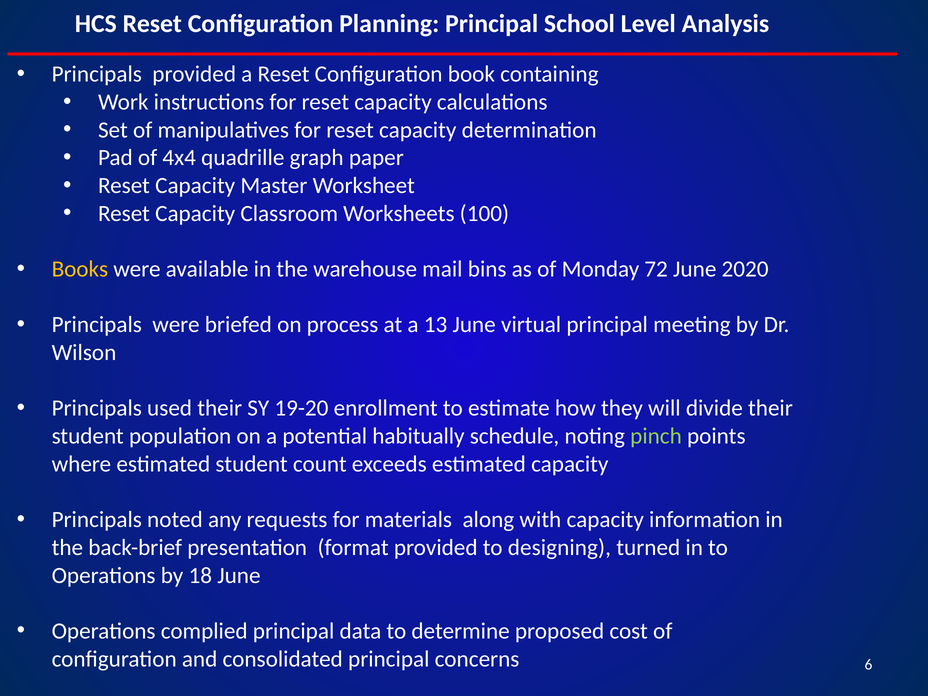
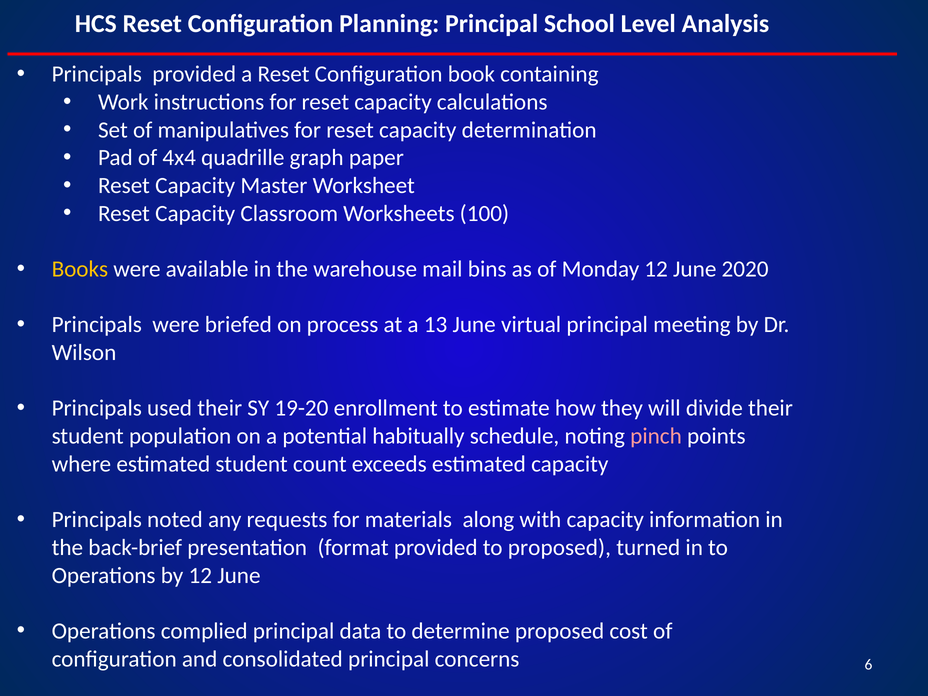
Monday 72: 72 -> 12 (656, 269)
pinch colour: light green -> pink (656, 436)
to designing: designing -> proposed (559, 548)
by 18: 18 -> 12 (200, 575)
